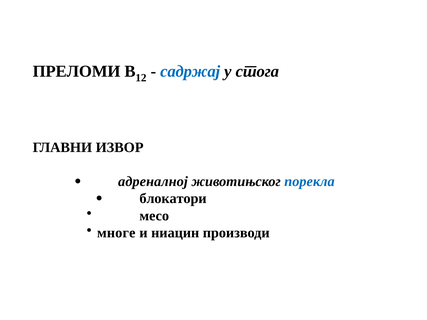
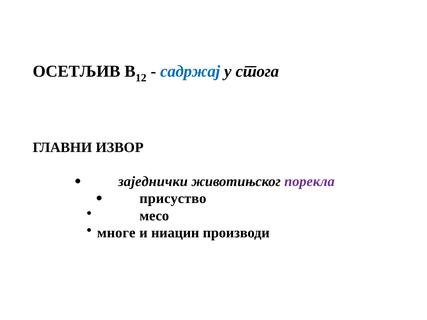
ПРЕЛОМИ: ПРЕЛОМИ -> ОСЕТЉИВ (77, 71)
адреналној: адреналној -> заједнички (153, 182)
порекла colour: blue -> purple (309, 182)
блокатори: блокатори -> присуство (173, 199)
